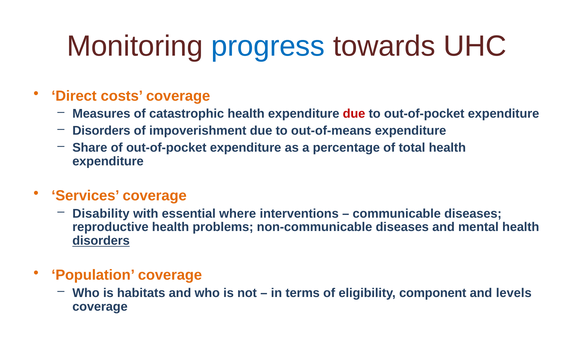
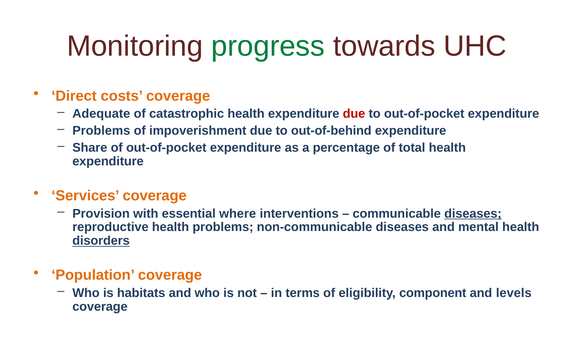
progress colour: blue -> green (268, 46)
Measures: Measures -> Adequate (101, 114)
Disorders: Disorders -> Problems (101, 131)
out-of-means: out-of-means -> out-of-behind (331, 131)
Disability: Disability -> Provision (101, 213)
diseases underline: none -> present (473, 213)
